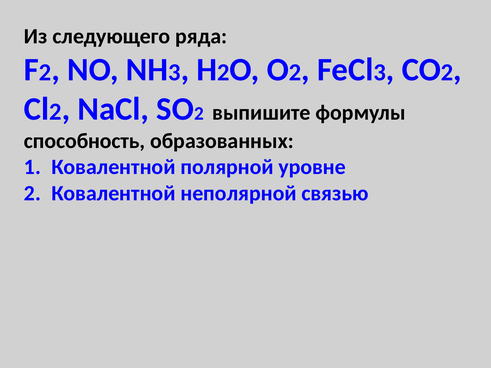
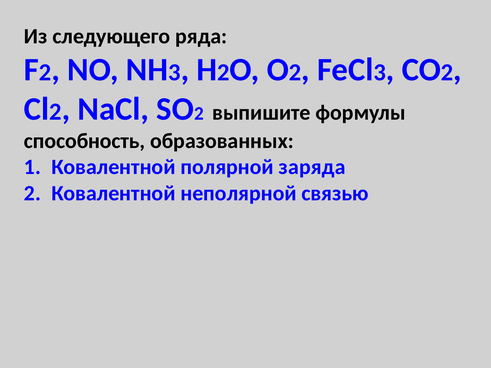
уровне: уровне -> заряда (312, 167)
